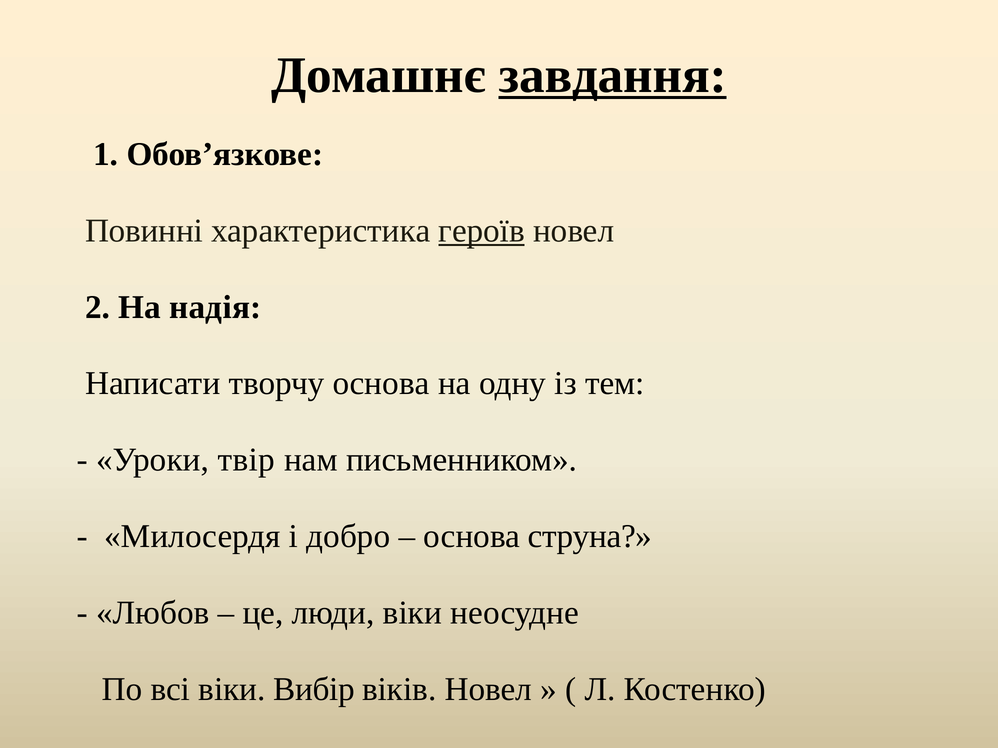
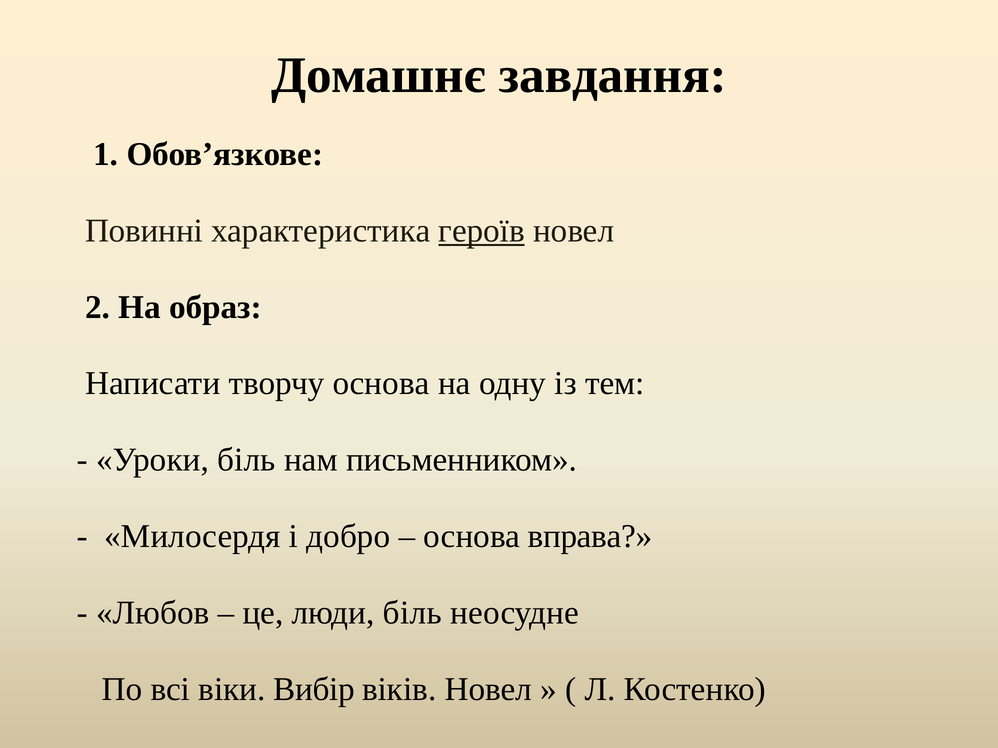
завдання underline: present -> none (613, 76)
надія: надія -> образ (215, 307)
Уроки твір: твір -> біль (246, 460)
струна: струна -> вправа (590, 537)
люди віки: віки -> біль (412, 613)
